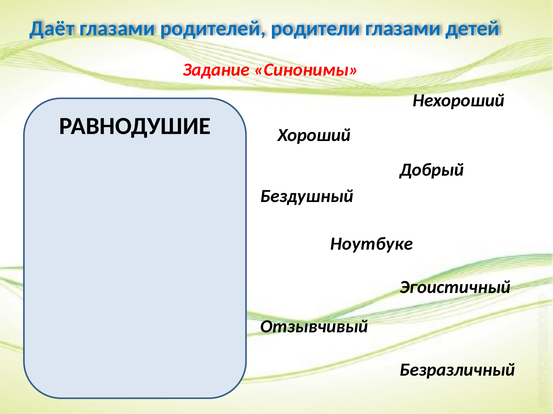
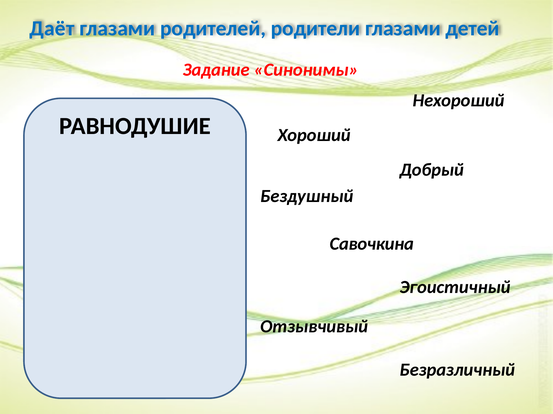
Ноутбуке: Ноутбуке -> Савочкина (372, 244)
